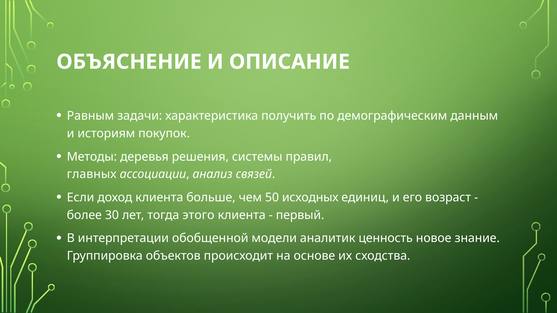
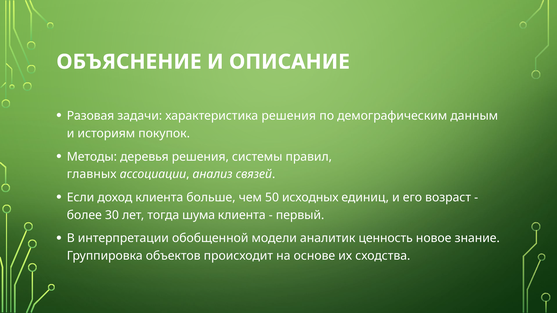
Равным: Равным -> Разовая (91, 116)
характеристика получить: получить -> решения (289, 116)
этого: этого -> шума (199, 215)
